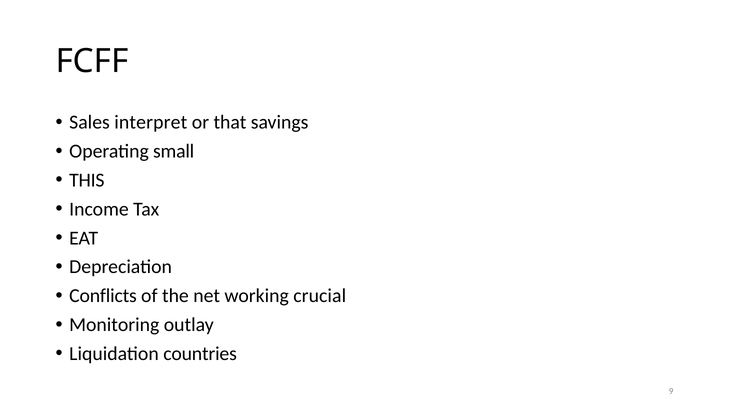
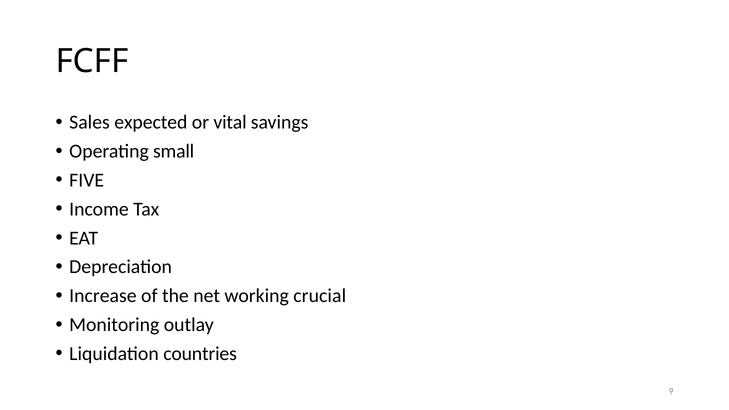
interpret: interpret -> expected (151, 122)
that: that -> vital (230, 122)
THIS: THIS -> FIVE (87, 180)
Conflicts: Conflicts -> Increase (103, 296)
